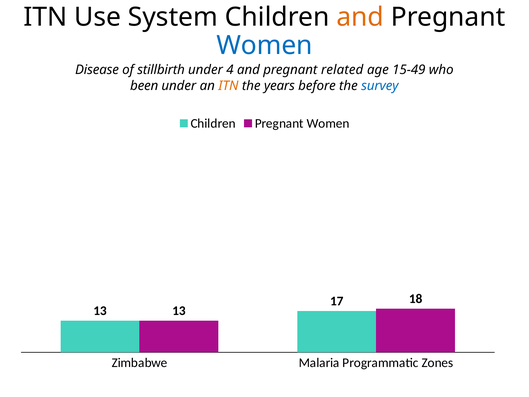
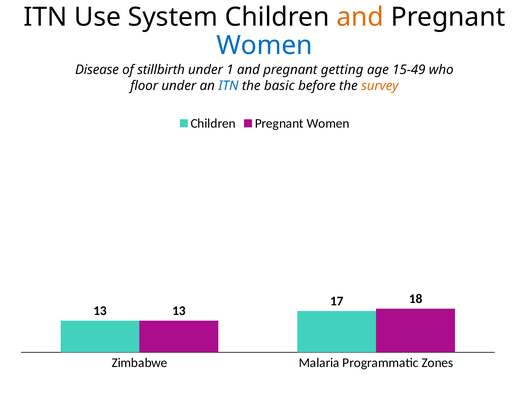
4: 4 -> 1 (230, 70)
related: related -> getting (342, 70)
been: been -> floor (144, 86)
ITN colour: orange -> blue (228, 86)
years: years -> basic (279, 86)
survey colour: blue -> orange (380, 86)
